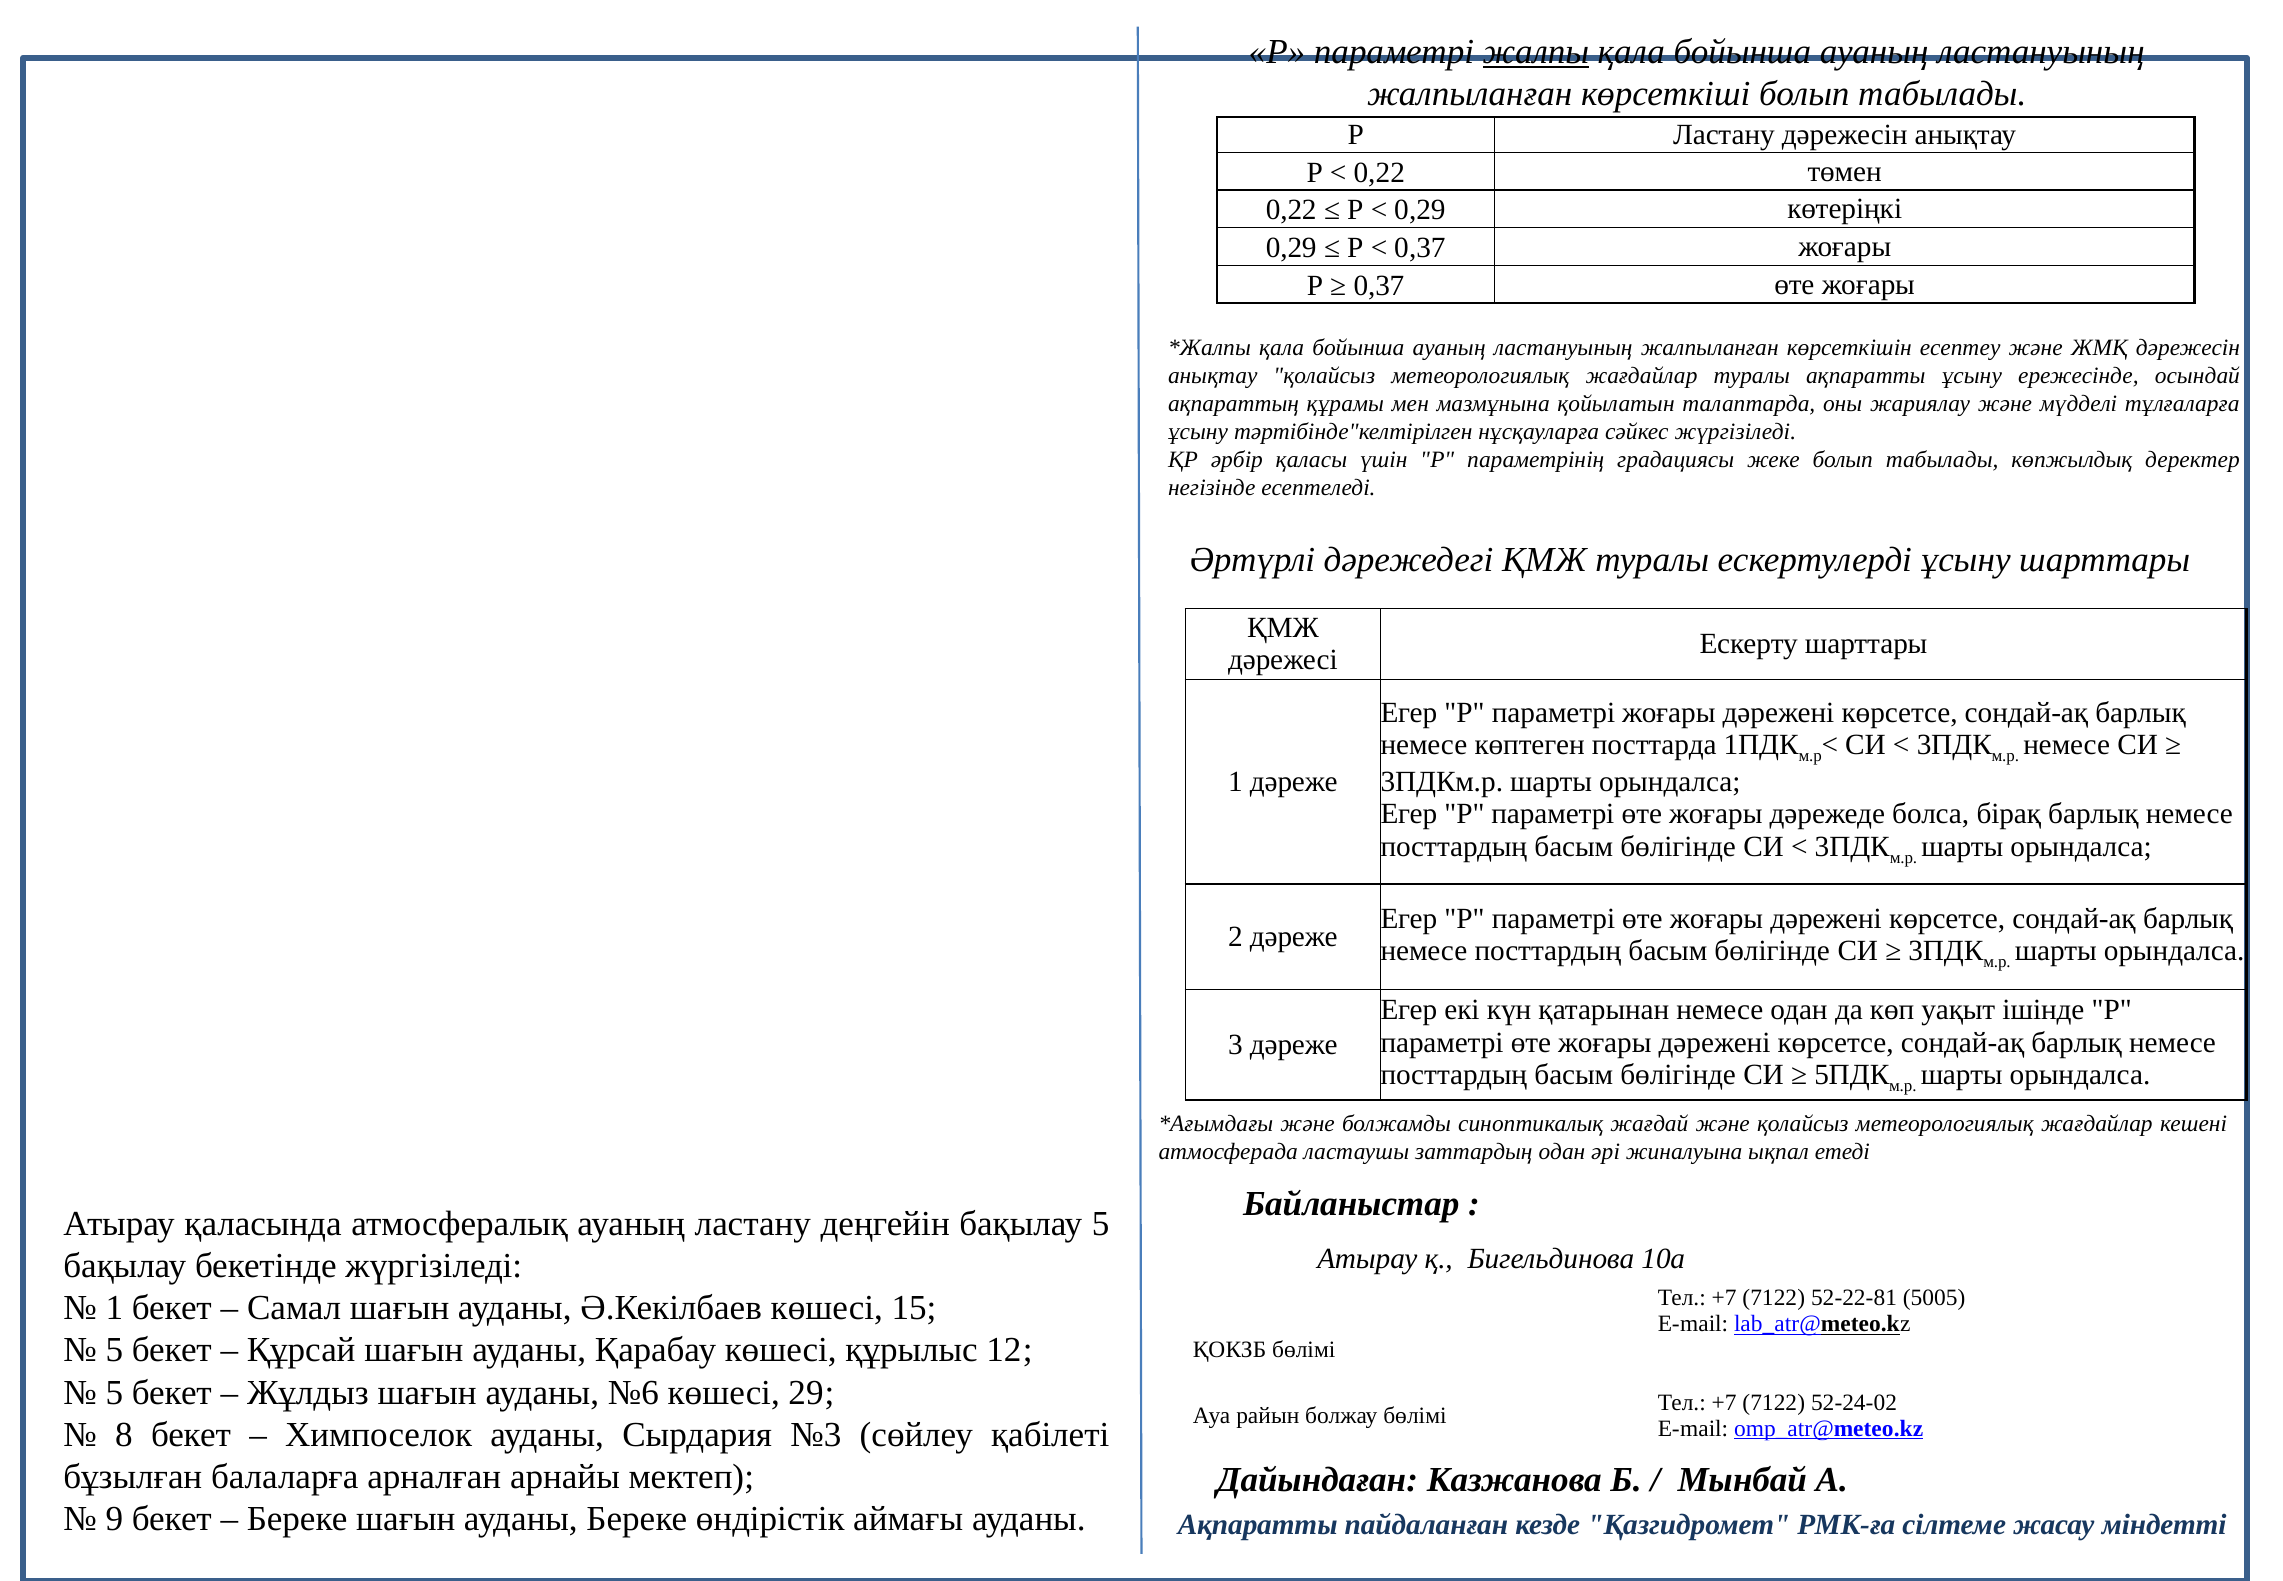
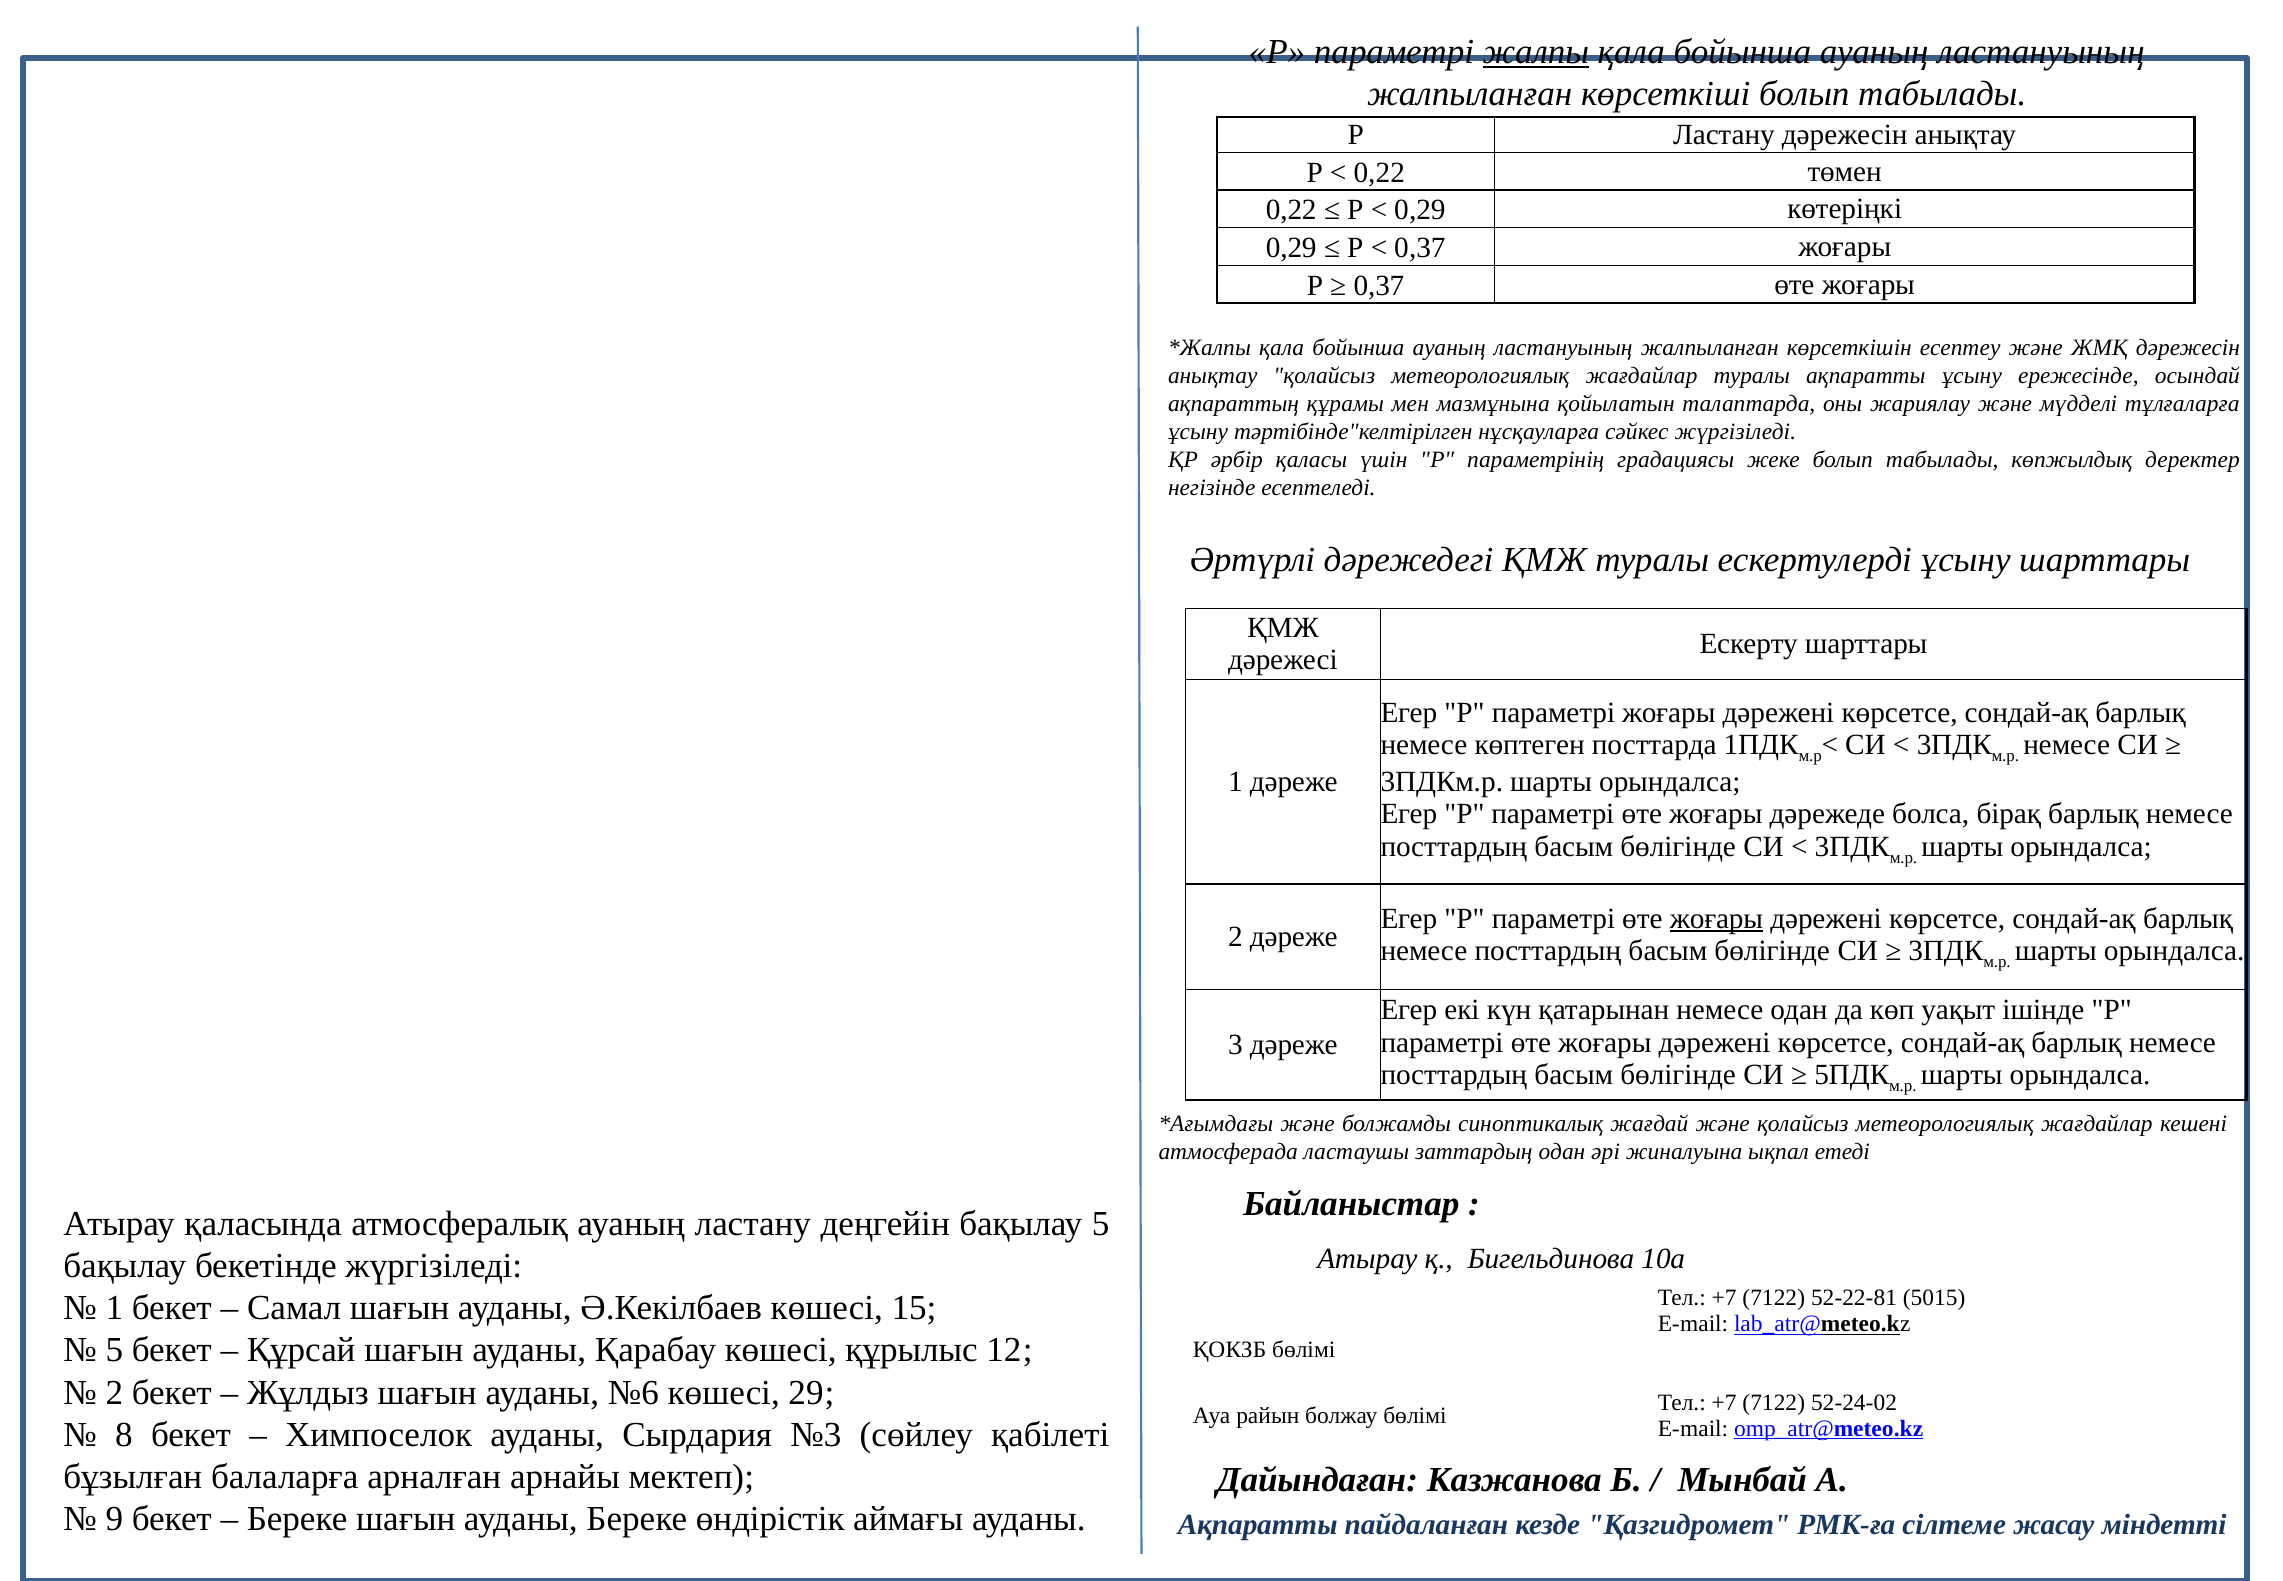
жоғары underline: none -> present (1716, 918)
5005: 5005 -> 5015 (1934, 1298)
5: 5 -> 2 (114, 1392)
